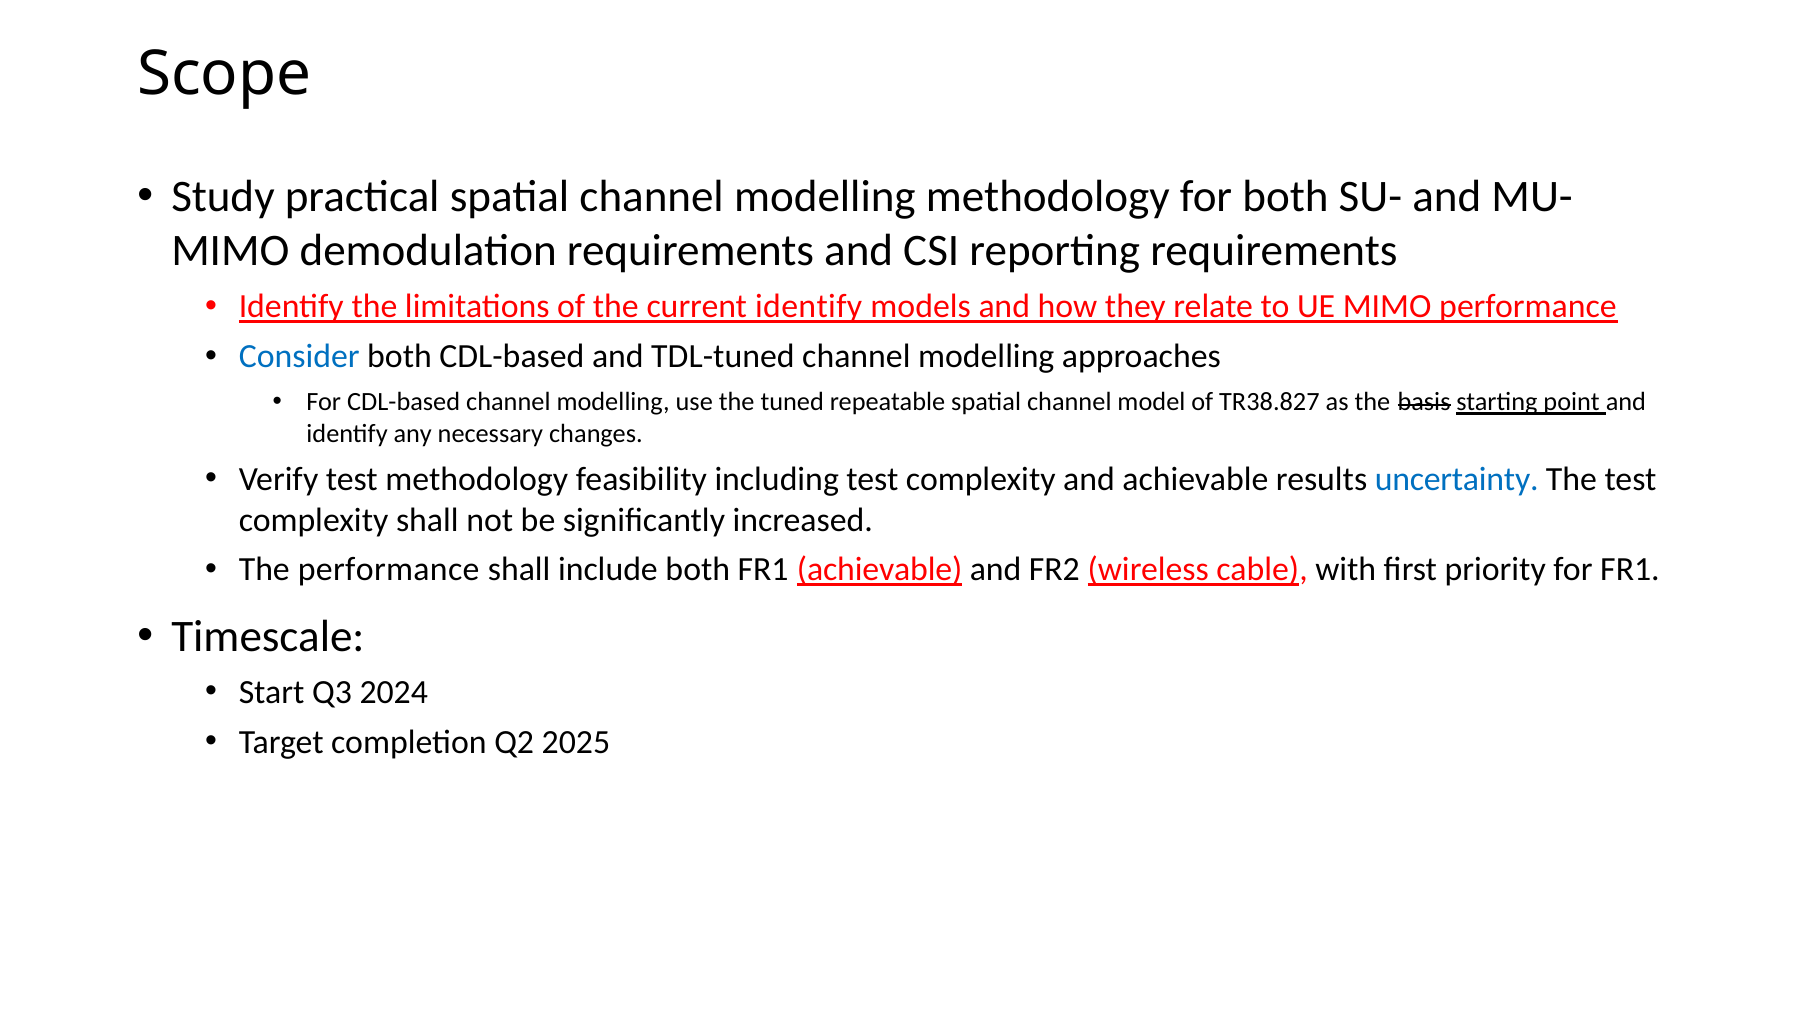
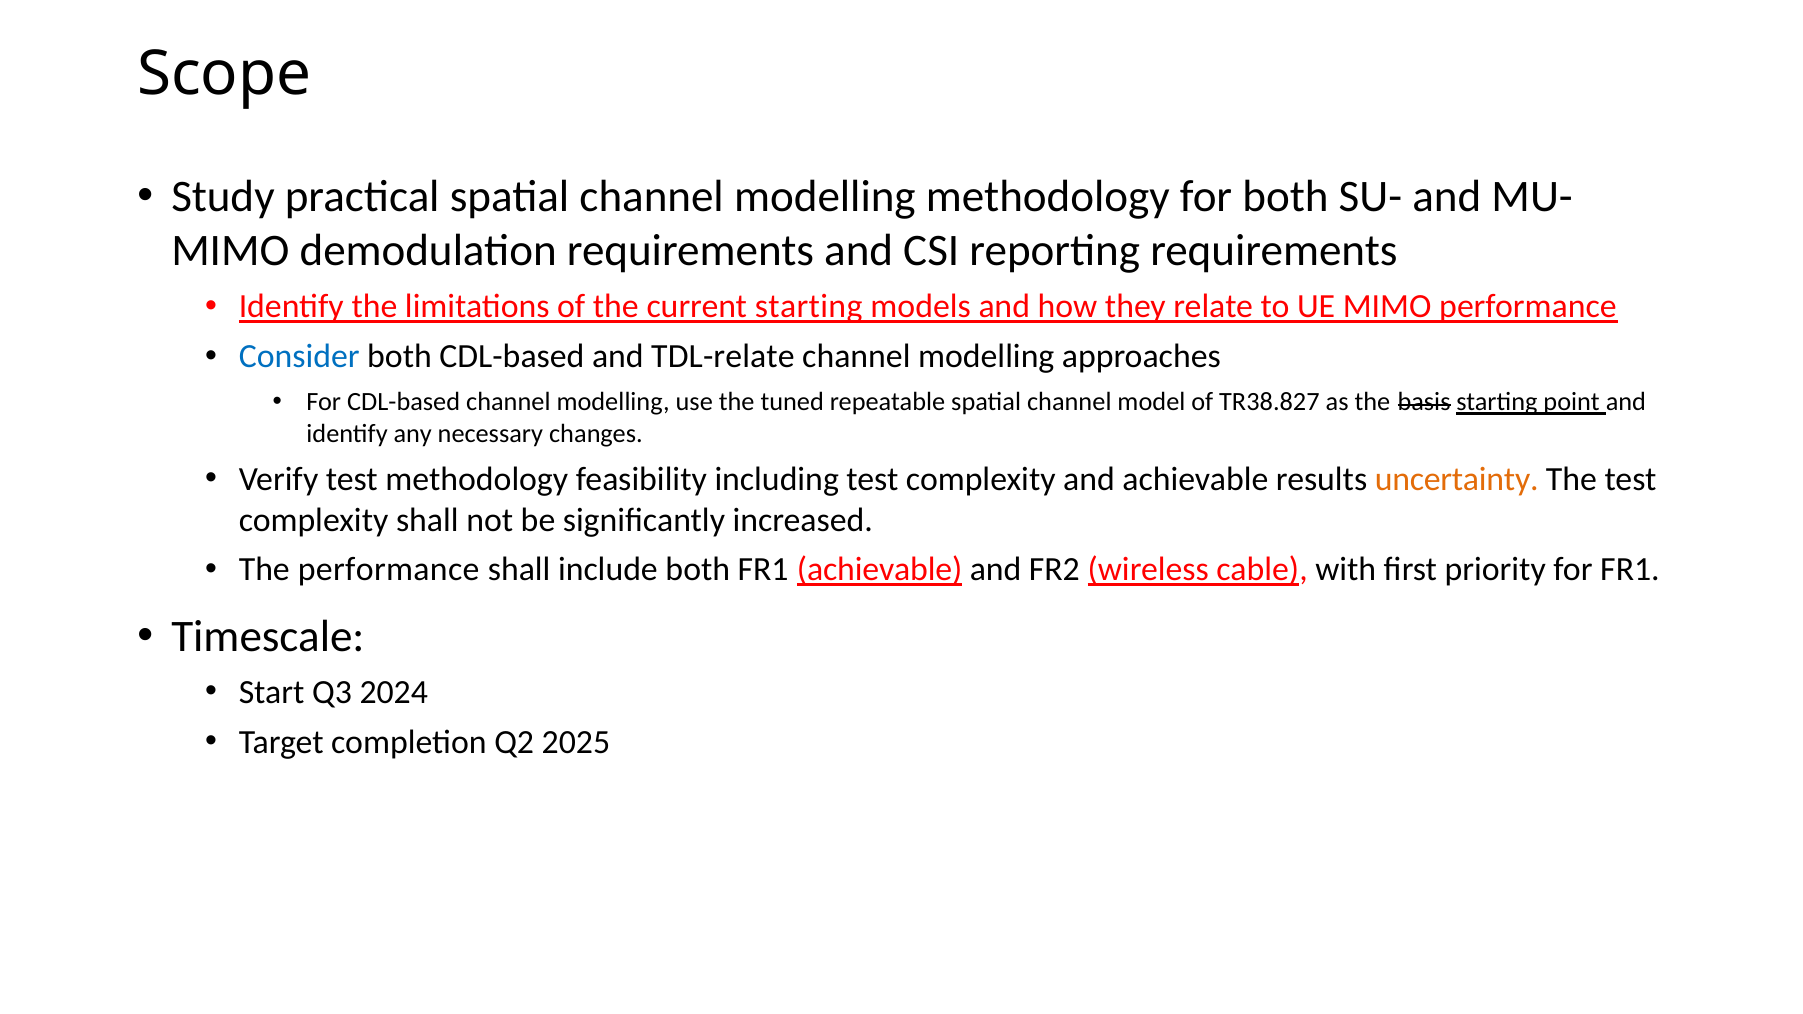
current identify: identify -> starting (809, 307)
TDL-tuned: TDL-tuned -> TDL-relate (723, 357)
uncertainty colour: blue -> orange (1457, 479)
